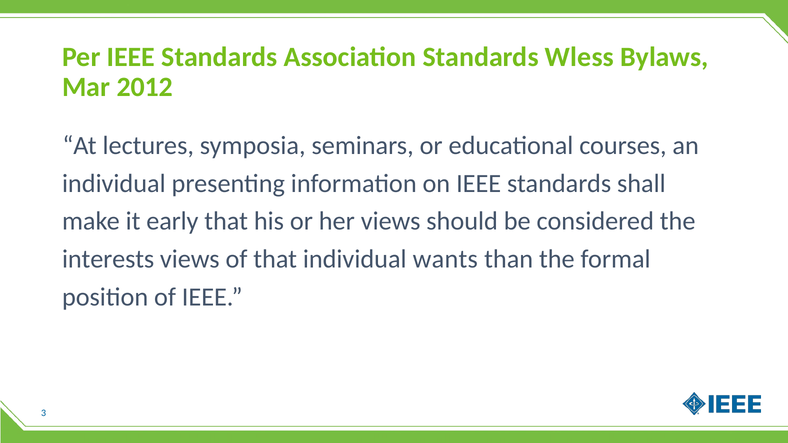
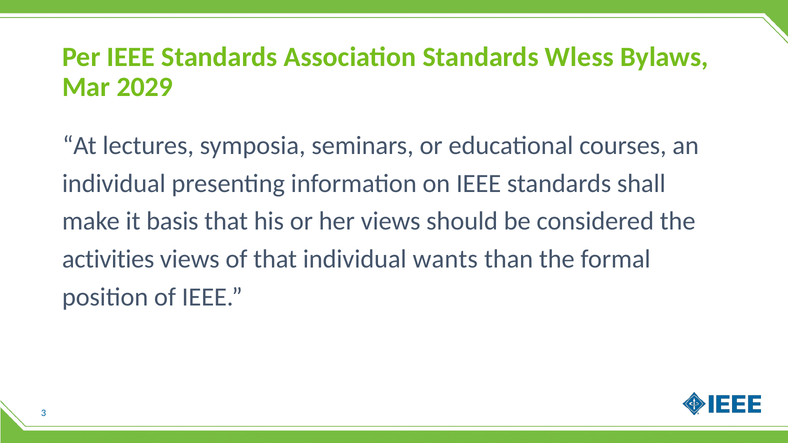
2012: 2012 -> 2029 (145, 87)
early: early -> basis (172, 221)
interests: interests -> activities (108, 259)
